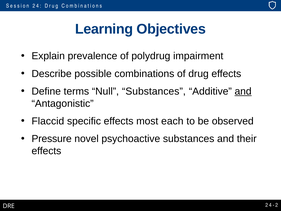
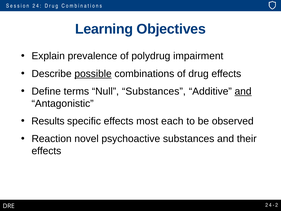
possible underline: none -> present (93, 74)
Flaccid: Flaccid -> Results (48, 121)
Pressure: Pressure -> Reaction (52, 139)
